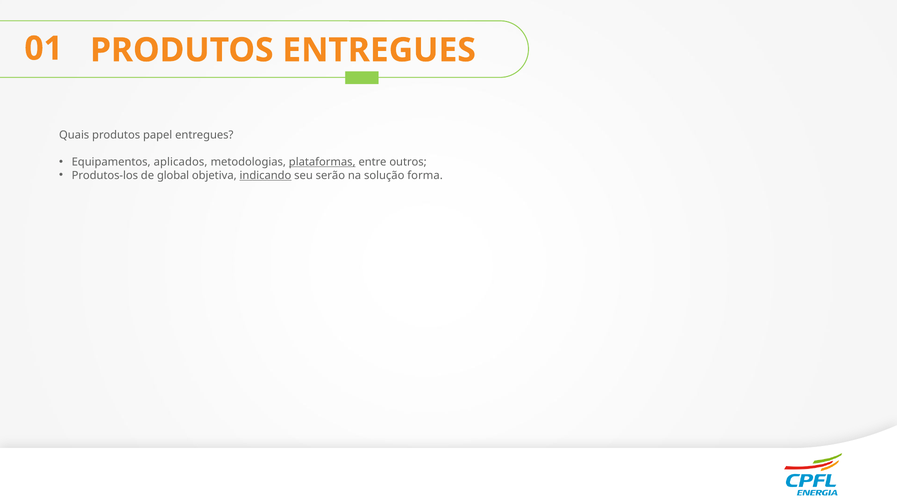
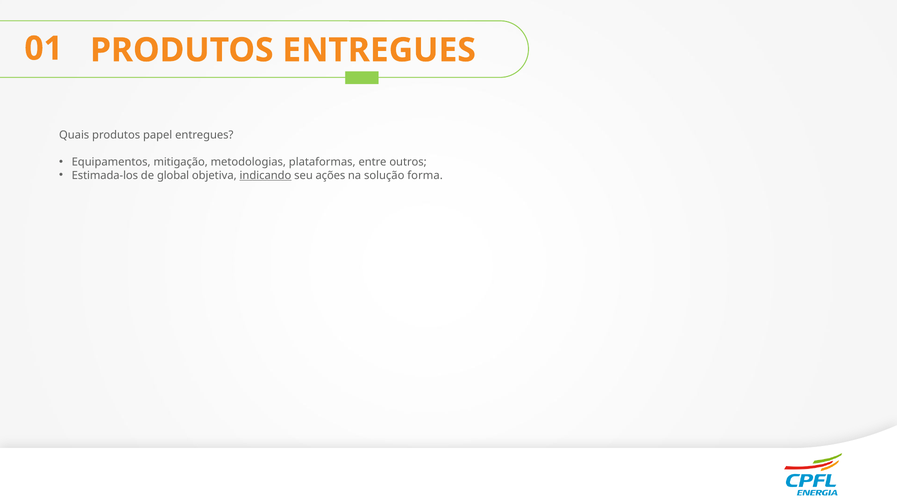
aplicados: aplicados -> mitigação (181, 162)
plataformas underline: present -> none (322, 162)
Produtos-los: Produtos-los -> Estimada-los (105, 176)
serão: serão -> ações (330, 176)
